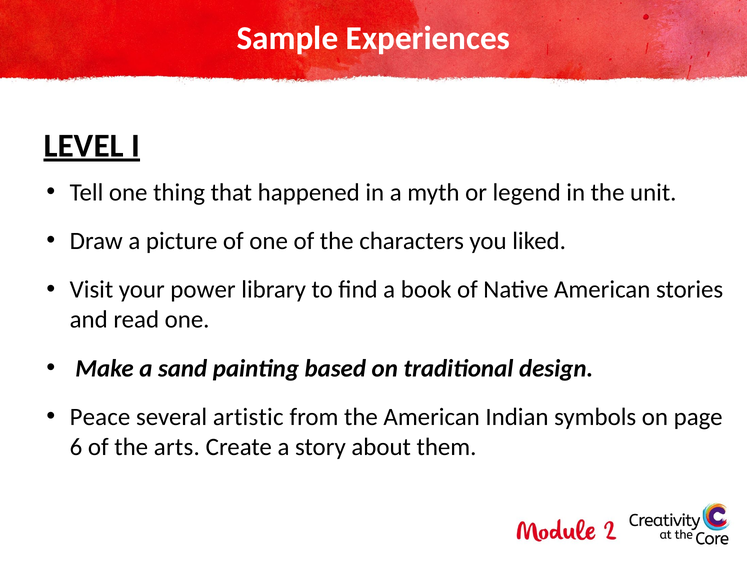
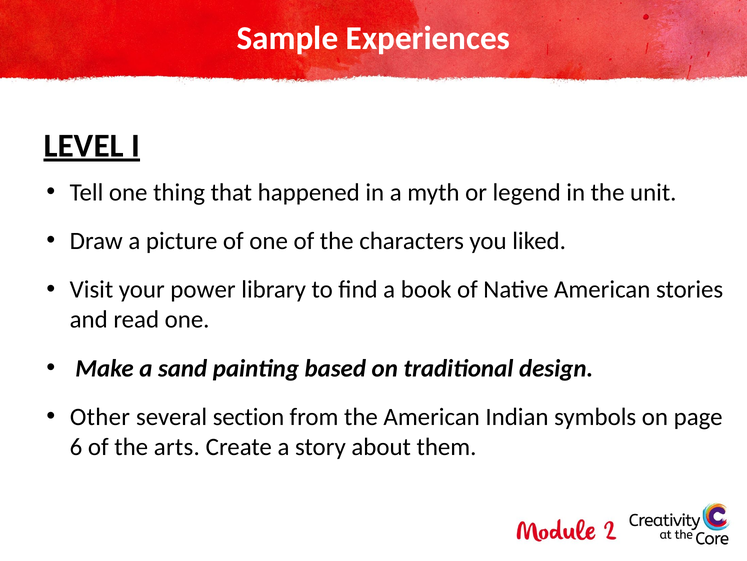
Peace: Peace -> Other (100, 416)
artistic: artistic -> section (248, 416)
